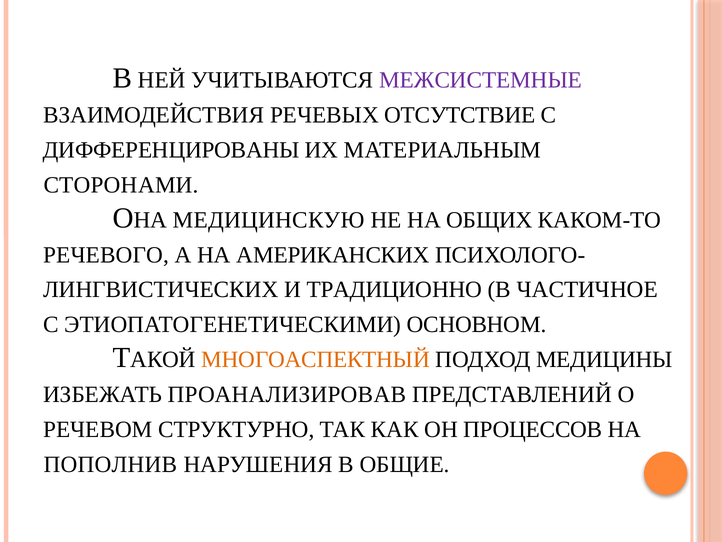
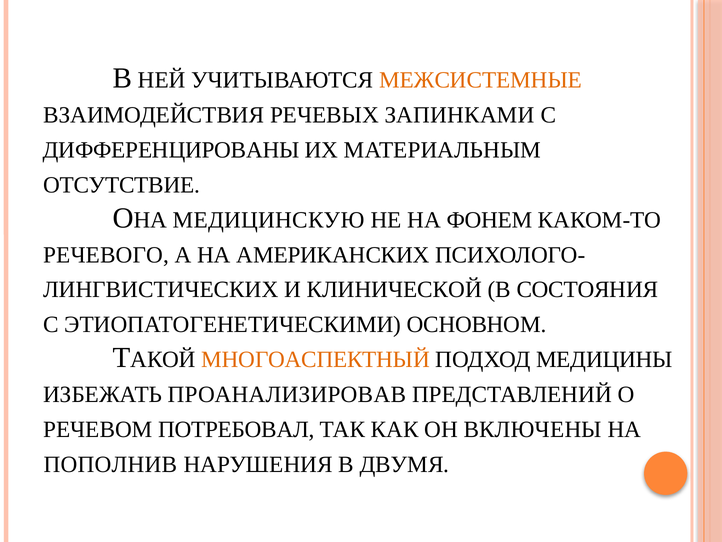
МЕЖСИСТЕМНЫЕ colour: purple -> orange (481, 80)
ОТСУТСТВИЕ: ОТСУТСТВИЕ -> ЗАПИНКАМИ (460, 115)
СТОРОНАМИ: СТОРОНАМИ -> ОТСУТСТВИЕ (121, 185)
ОБЩИХ: ОБЩИХ -> ФОНЕМ (489, 220)
ТРАДИЦИОННО: ТРАДИЦИОННО -> КЛИНИЧЕСКОЙ (394, 290)
ЧАСТИЧНОЕ: ЧАСТИЧНОЕ -> СОСТОЯНИЯ (587, 290)
СТРУКТУРНО: СТРУКТУРНО -> ПОТРЕБОВАЛ (236, 429)
ПРОЦЕССОВ: ПРОЦЕССОВ -> ВКЛЮЧЕНЫ (533, 429)
ОБЩИЕ: ОБЩИЕ -> ДВУМЯ (404, 464)
